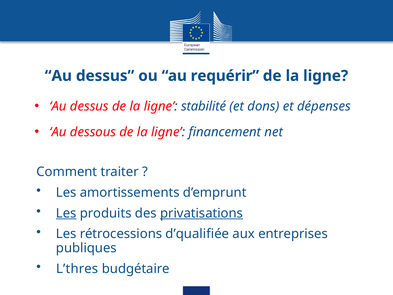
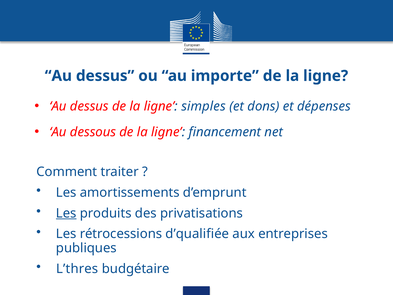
requérir: requérir -> importe (225, 76)
stabilité: stabilité -> simples (203, 106)
privatisations underline: present -> none (202, 213)
